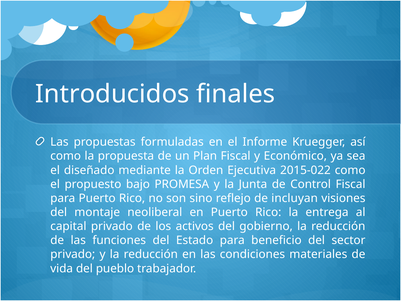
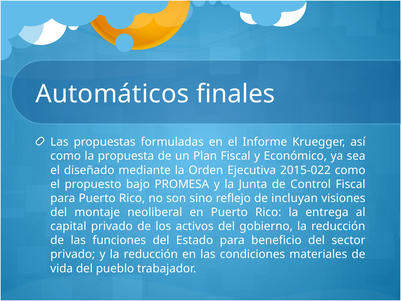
Introducidos: Introducidos -> Automáticos (112, 94)
